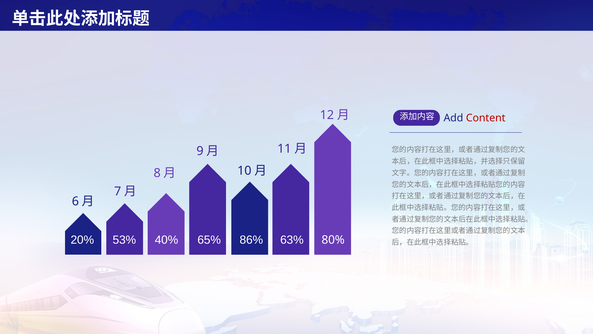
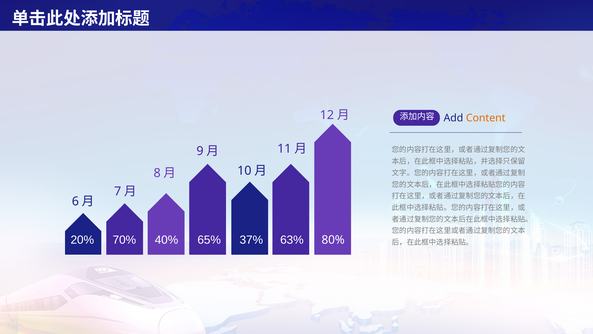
Content colour: red -> orange (486, 118)
53%: 53% -> 70% (124, 240)
86%: 86% -> 37% (251, 240)
